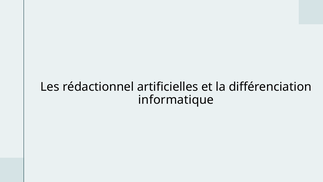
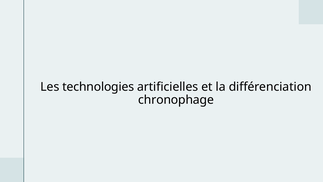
rédactionnel: rédactionnel -> technologies (98, 87)
informatique: informatique -> chronophage (176, 100)
